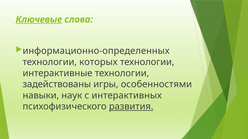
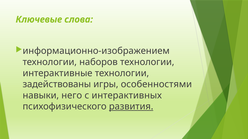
Ключевые underline: present -> none (39, 20)
информационно-определенных: информационно-определенных -> информационно-изображением (96, 51)
которых: которых -> наборов (98, 62)
наук: наук -> него (72, 96)
